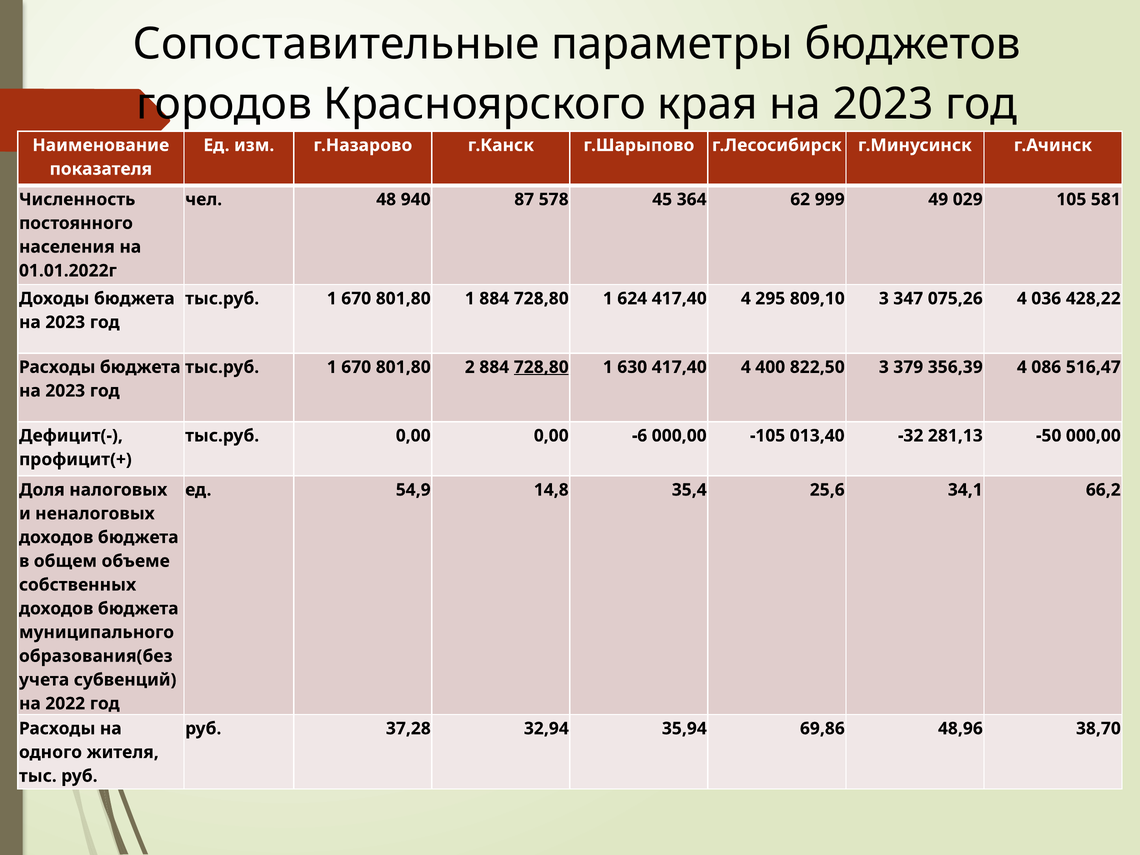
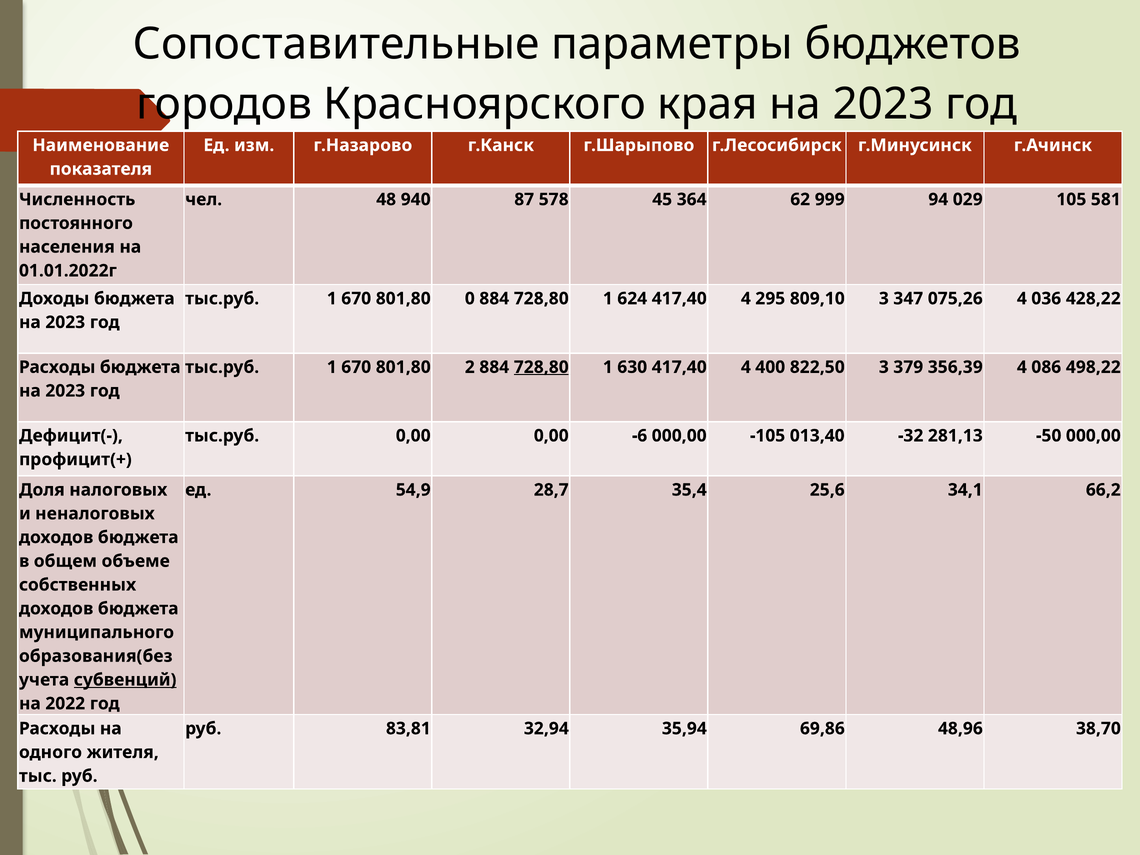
49: 49 -> 94 (938, 199)
801,80 1: 1 -> 0 (470, 299)
516,47: 516,47 -> 498,22 (1093, 367)
14,8: 14,8 -> 28,7 (551, 490)
субвенций underline: none -> present (125, 680)
37,28: 37,28 -> 83,81 (408, 729)
